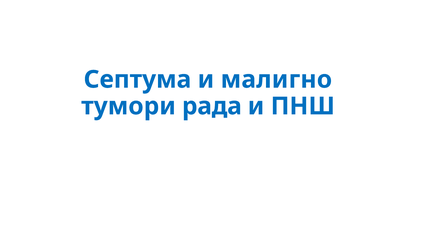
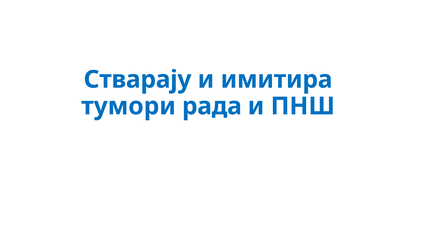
Септума: Септума -> Стварају (138, 79)
малигно: малигно -> имитира (277, 79)
